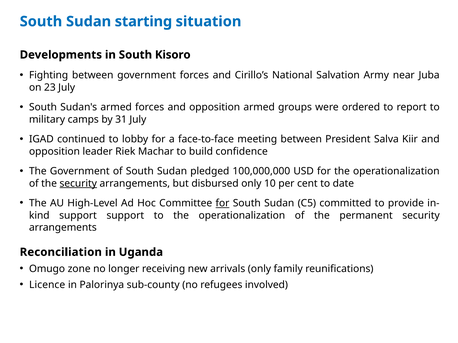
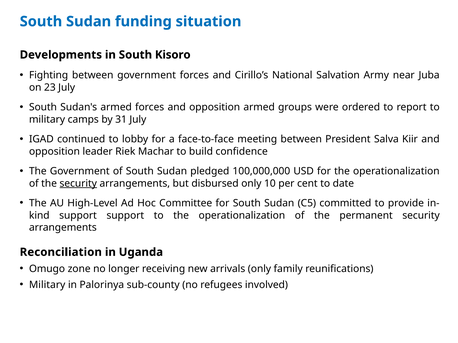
starting: starting -> funding (143, 22)
for underline: present -> none (222, 204)
Licence: Licence -> Military (47, 285)
